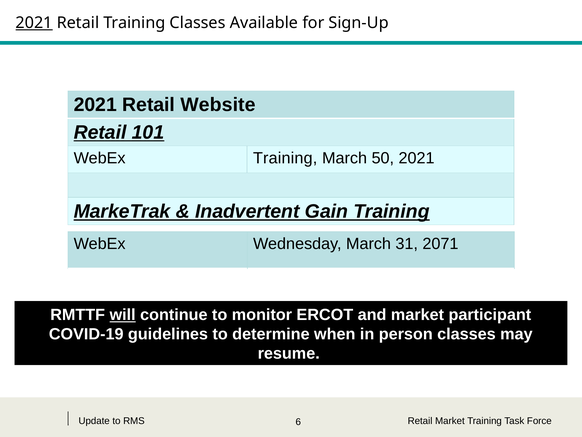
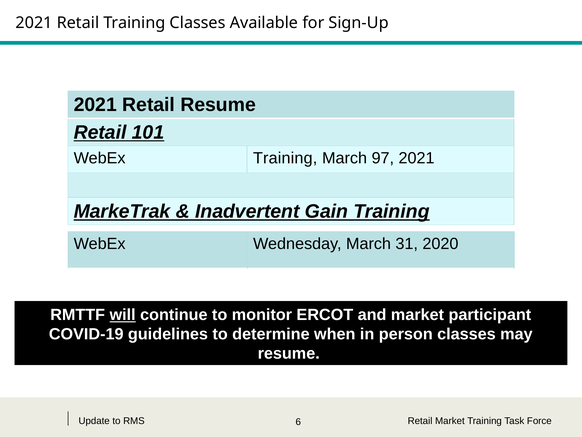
2021 underline: present -> none (34, 23)
Retail Website: Website -> Resume (218, 105)
50: 50 -> 97 (383, 158)
2071: 2071 -> 2020 (440, 244)
